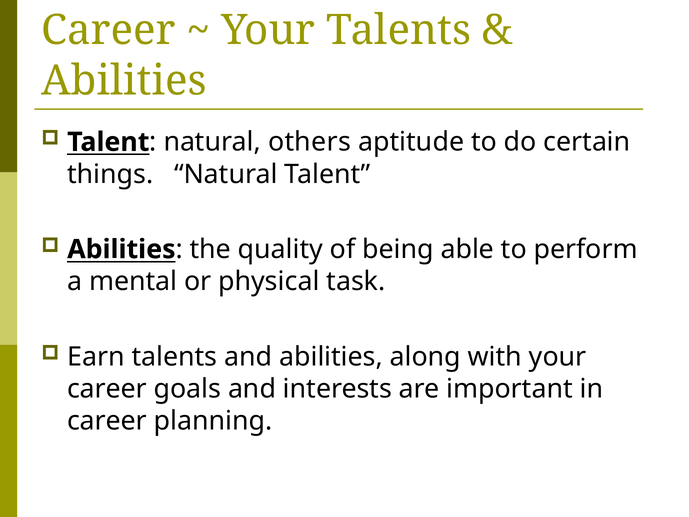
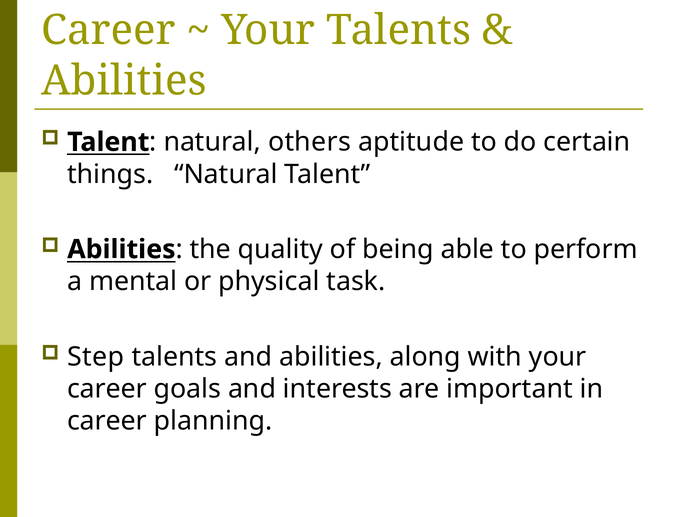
Earn: Earn -> Step (96, 356)
